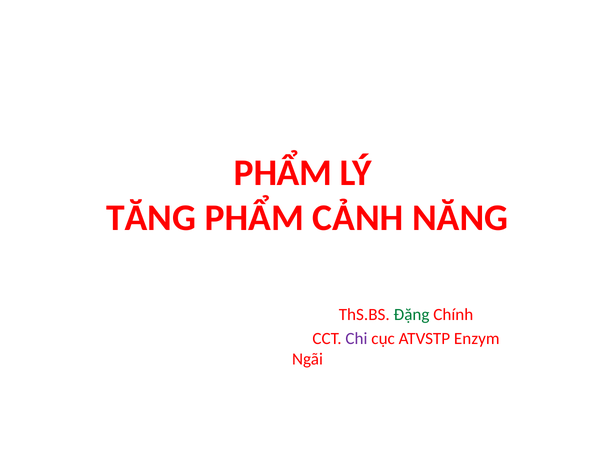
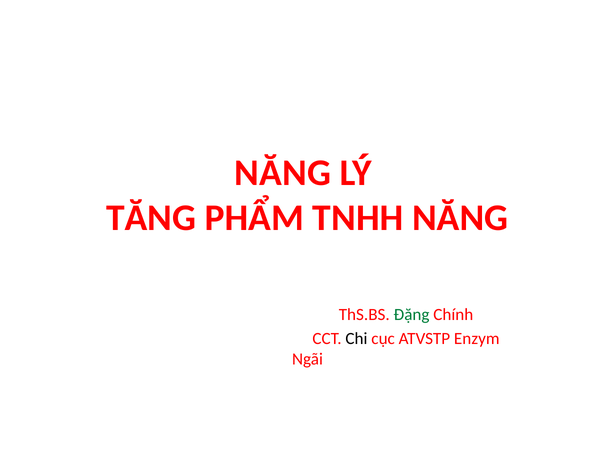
PHẨM: PHẨM -> NĂNG (283, 173)
CẢNH: CẢNH -> TNHH (358, 218)
Chi colour: purple -> black (356, 339)
